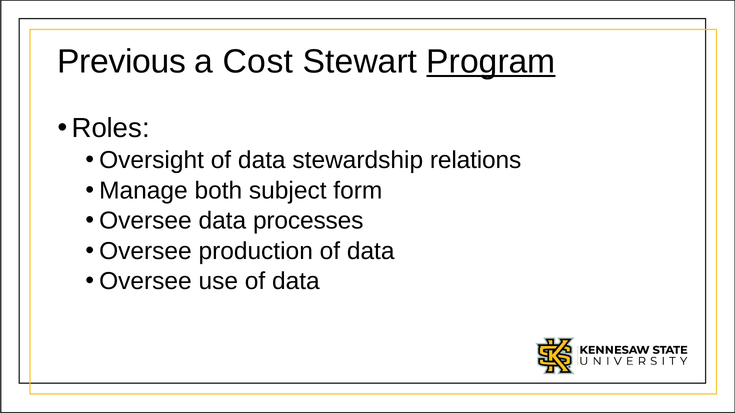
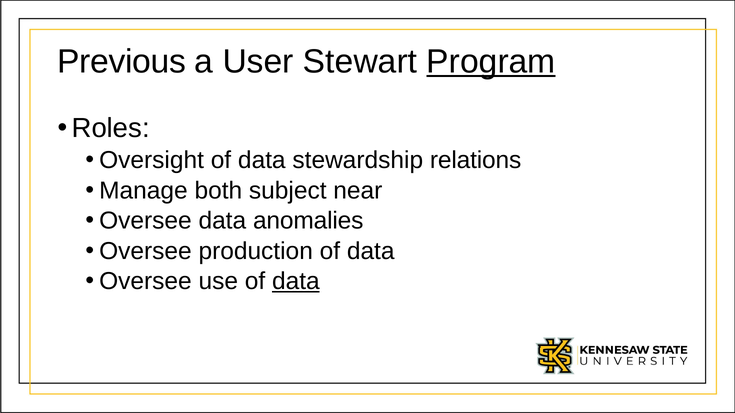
Cost: Cost -> User (258, 62)
form: form -> near (358, 191)
processes: processes -> anomalies (308, 221)
data underline: none -> present (296, 282)
